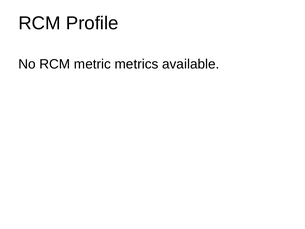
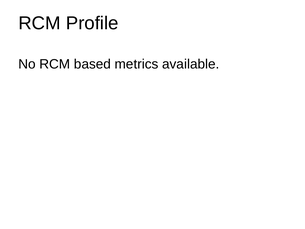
metric: metric -> based (92, 64)
